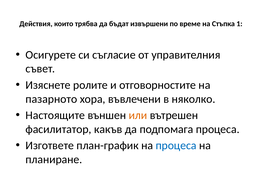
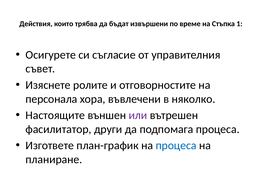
пазарното: пазарното -> персонала (51, 99)
или colour: orange -> purple (138, 116)
какъв: какъв -> други (108, 130)
